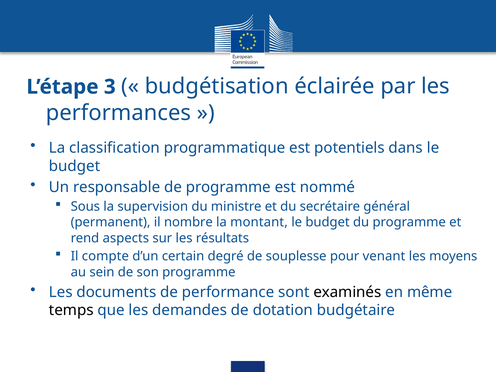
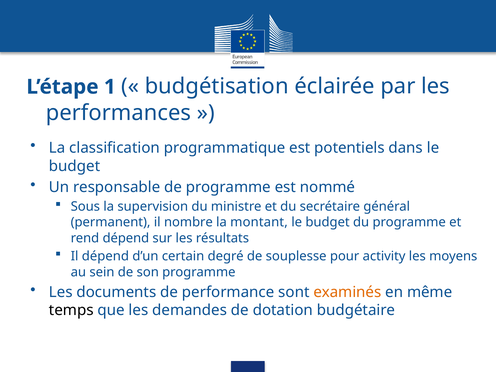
3: 3 -> 1 (110, 87)
rend aspects: aspects -> dépend (126, 238)
Il compte: compte -> dépend (105, 256)
venant: venant -> activity (384, 256)
examinés colour: black -> orange (347, 292)
